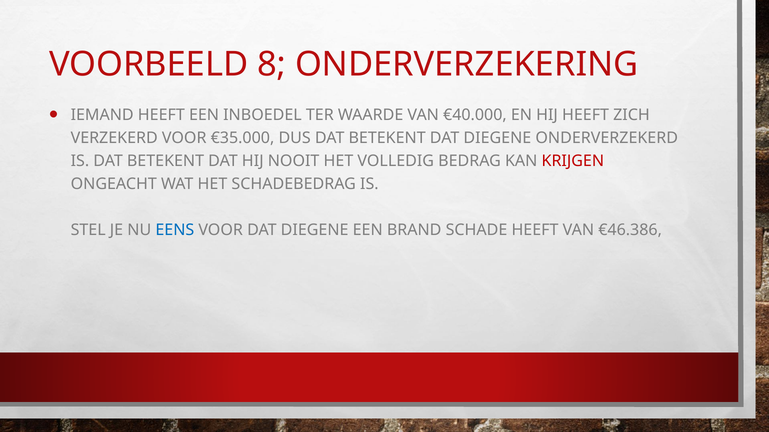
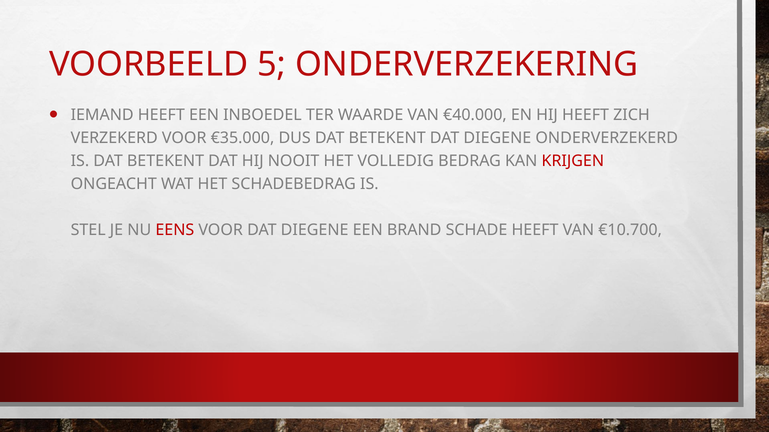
8: 8 -> 5 (272, 64)
EENS colour: blue -> red (175, 230)
€46.386: €46.386 -> €10.700 (630, 230)
